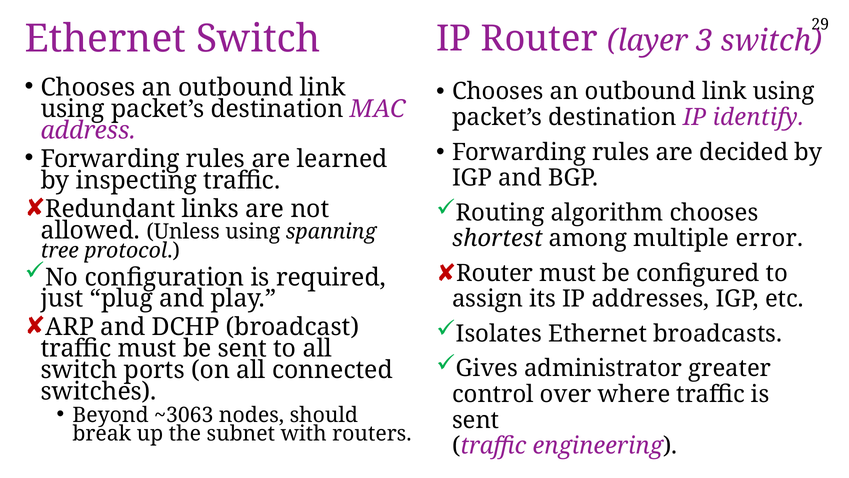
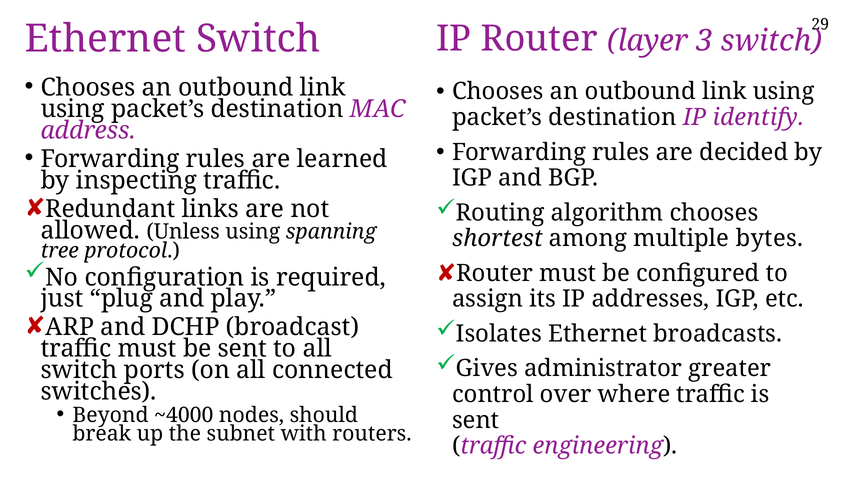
error: error -> bytes (769, 238)
~3063: ~3063 -> ~4000 (184, 415)
